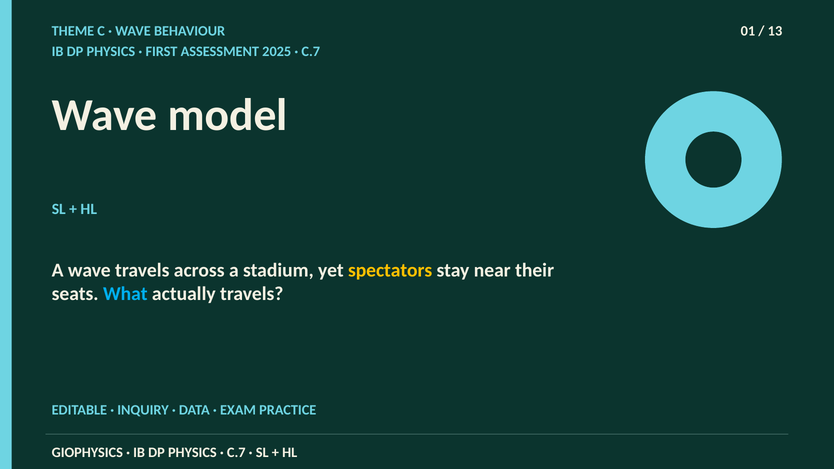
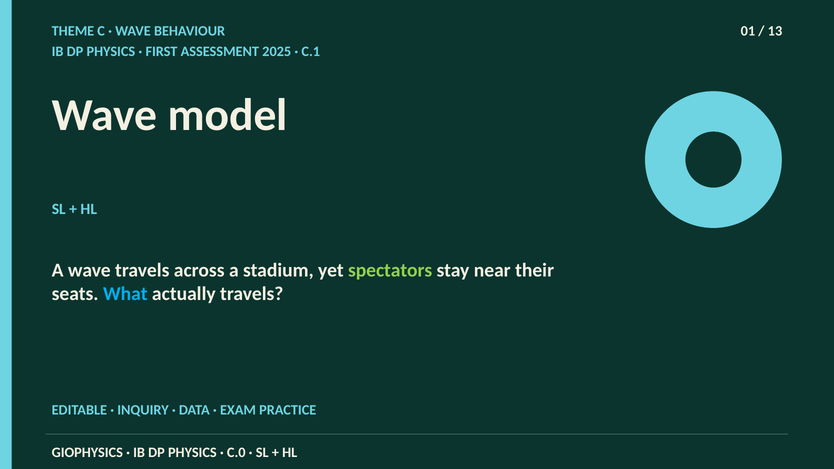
C.7: C.7 -> C.1 (311, 52)
spectators colour: yellow -> light green (390, 270)
C.7: C.7 -> C.0 (236, 452)
